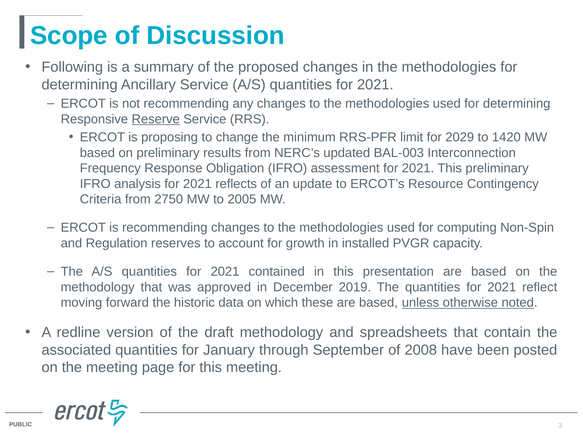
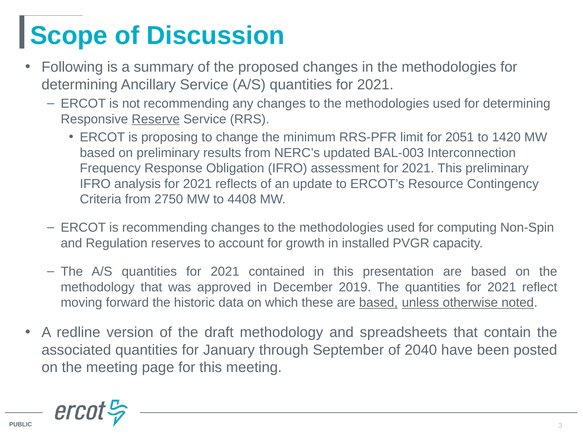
2029: 2029 -> 2051 (460, 137)
2005: 2005 -> 4408 (242, 199)
based underline: none -> present (378, 303)
2008: 2008 -> 2040 (421, 350)
